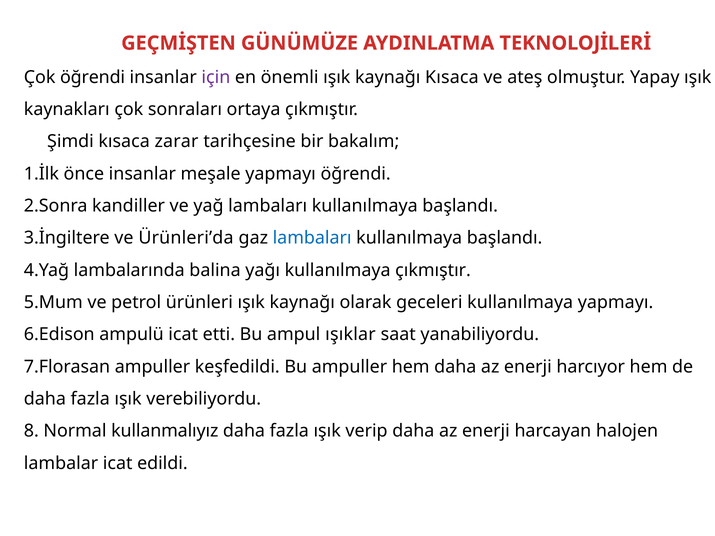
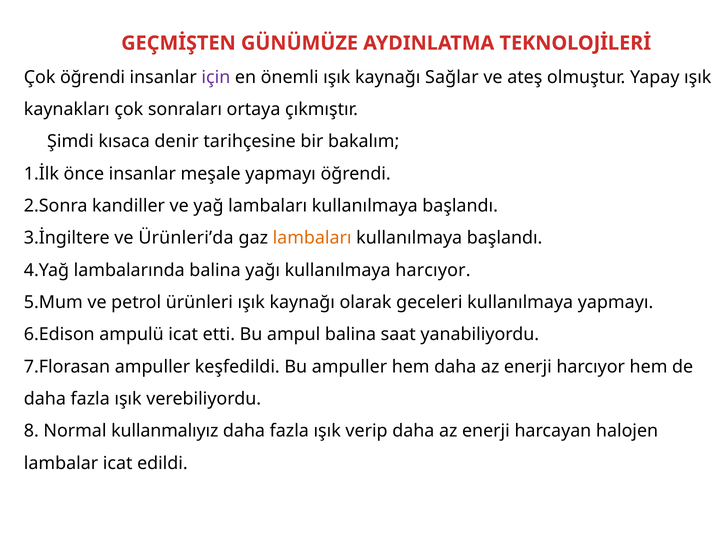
kaynağı Kısaca: Kısaca -> Sağlar (452, 77)
zarar: zarar -> denir (177, 142)
lambaları colour: blue -> orange (312, 238)
kullanılmaya çıkmıştır: çıkmıştır -> harcıyor (433, 270)
ampul ışıklar: ışıklar -> balina (351, 335)
